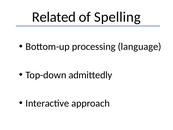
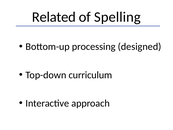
language: language -> designed (140, 47)
admittedly: admittedly -> curriculum (90, 75)
